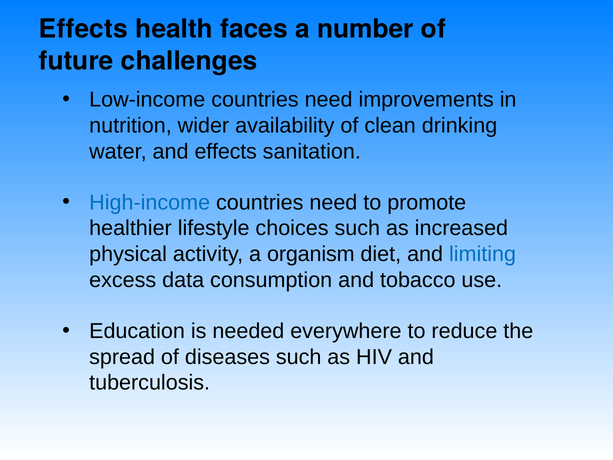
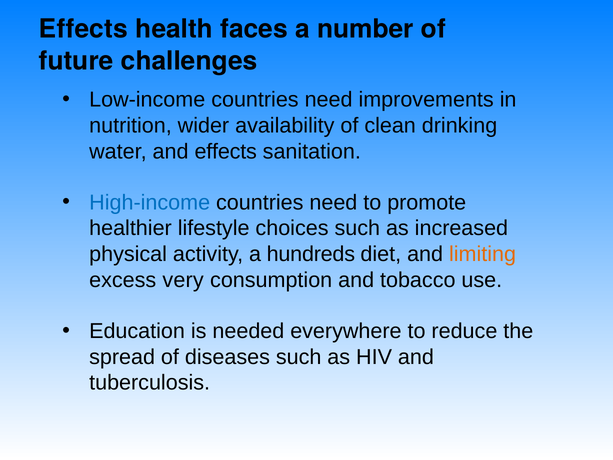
organism: organism -> hundreds (311, 254)
limiting colour: blue -> orange (483, 254)
data: data -> very (183, 280)
